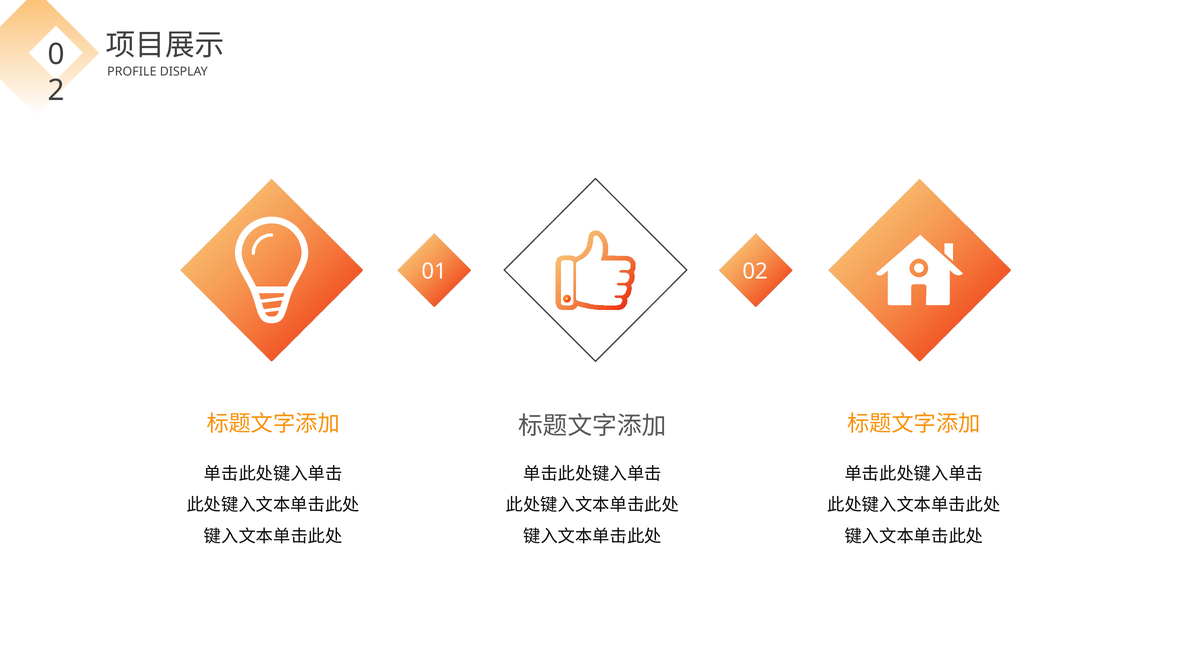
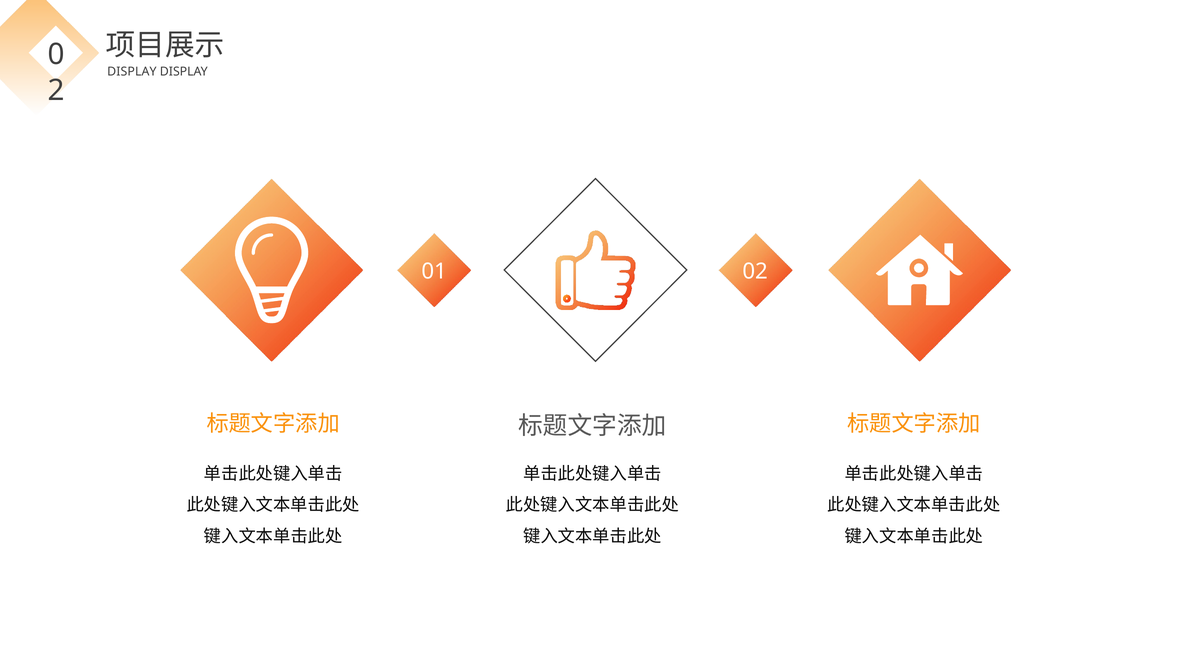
PROFILE: PROFILE -> DISPLAY (132, 72)
